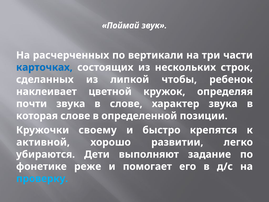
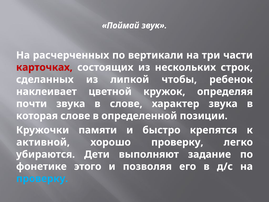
карточках colour: blue -> red (44, 67)
своему: своему -> памяти (98, 130)
хорошо развитии: развитии -> проверку (177, 142)
реже: реже -> этого (88, 166)
помогает: помогает -> позволяя (147, 166)
